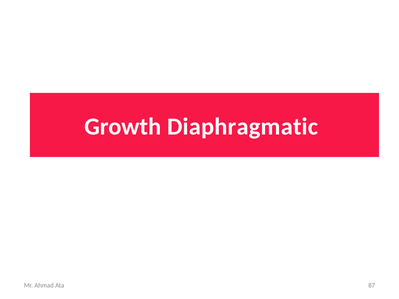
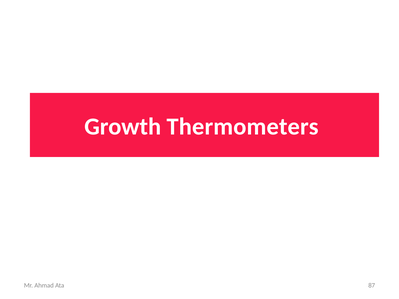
Diaphragmatic: Diaphragmatic -> Thermometers (243, 127)
